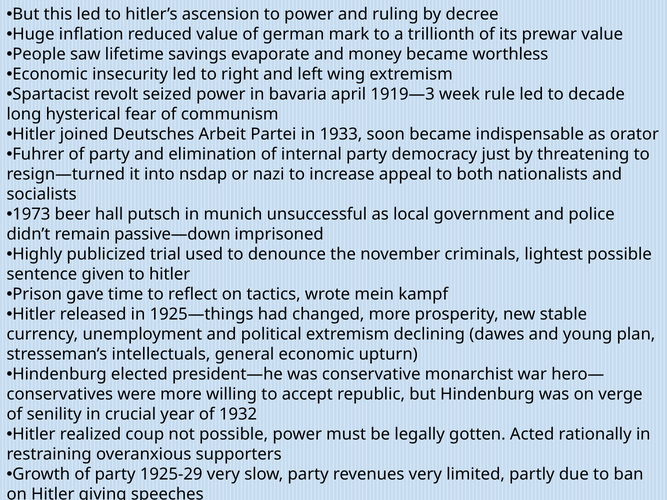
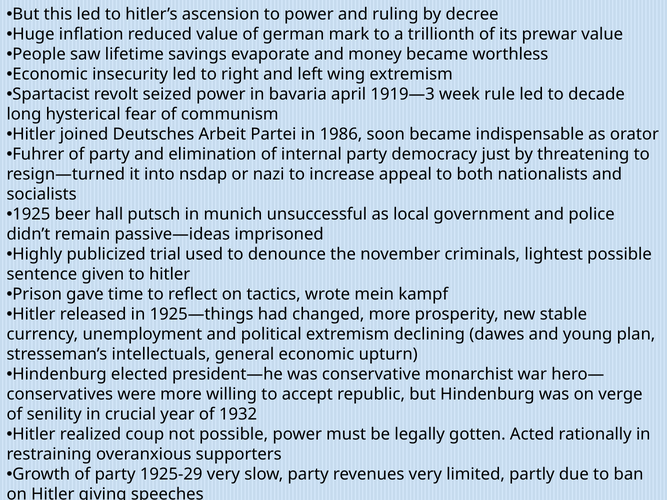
1933: 1933 -> 1986 (341, 134)
1973: 1973 -> 1925 (31, 215)
passive—down: passive—down -> passive—ideas (172, 235)
